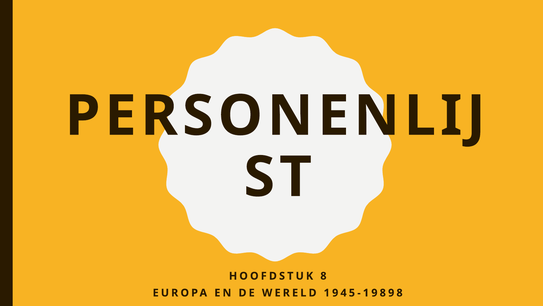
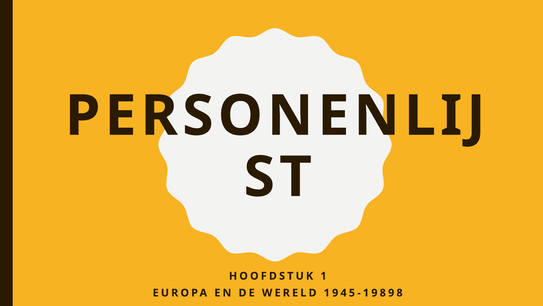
8: 8 -> 1 (323, 276)
